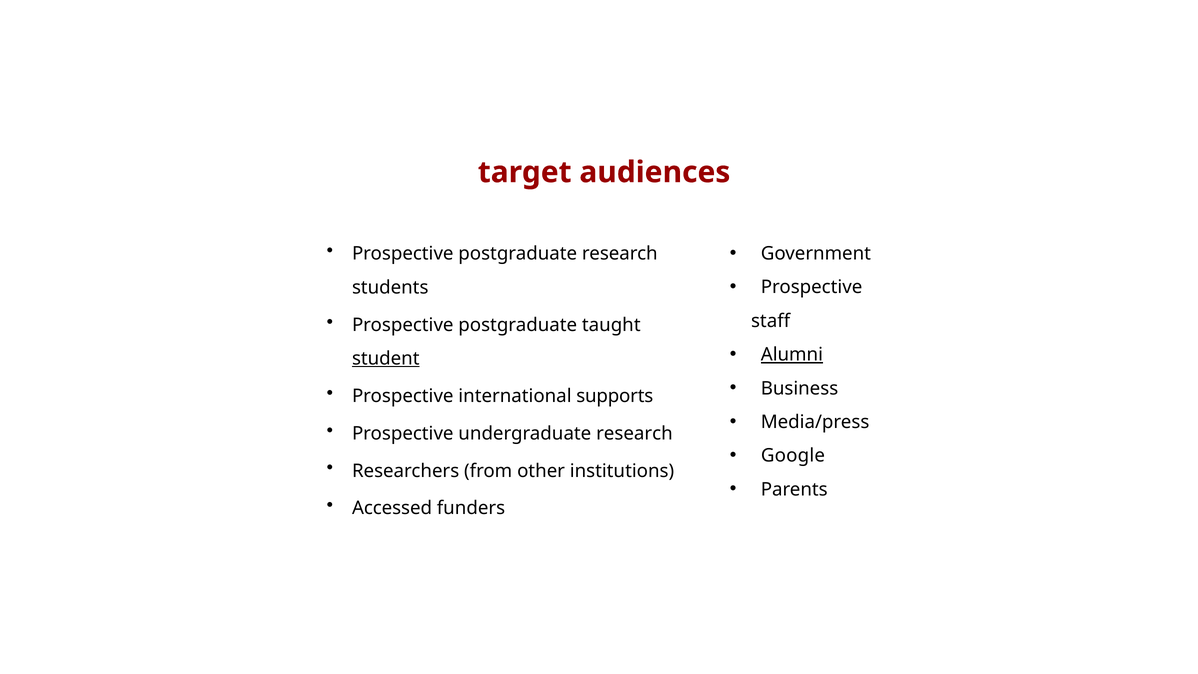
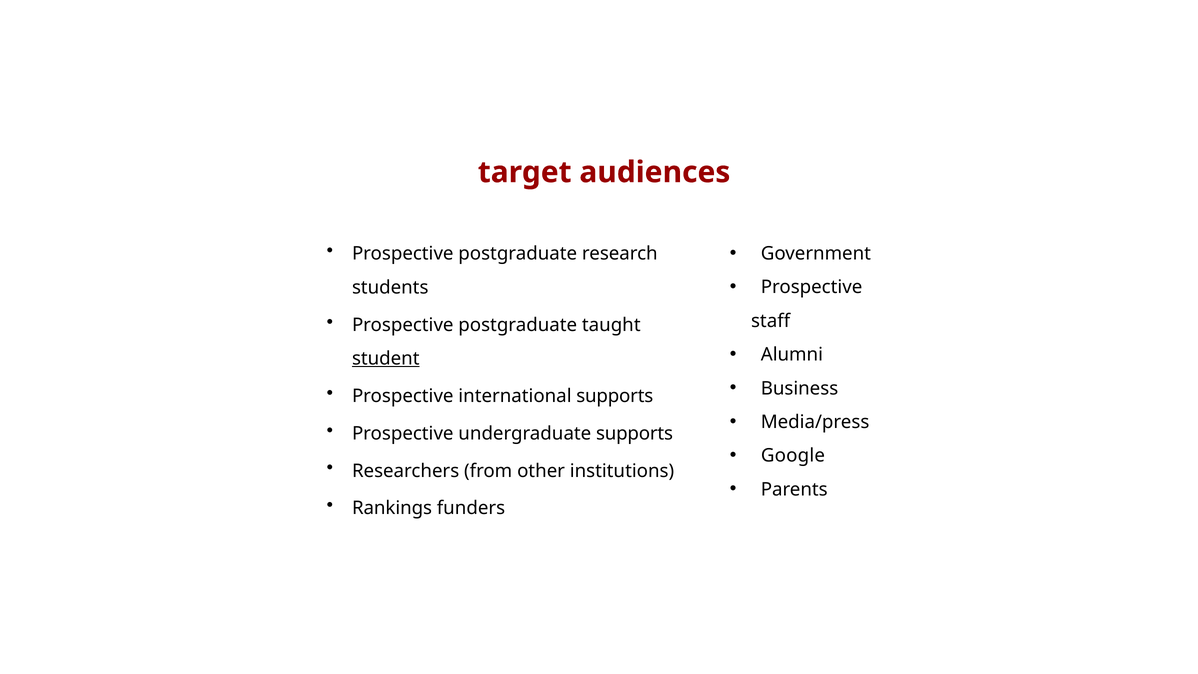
Alumni underline: present -> none (792, 355)
undergraduate research: research -> supports (635, 433)
Accessed: Accessed -> Rankings (392, 508)
